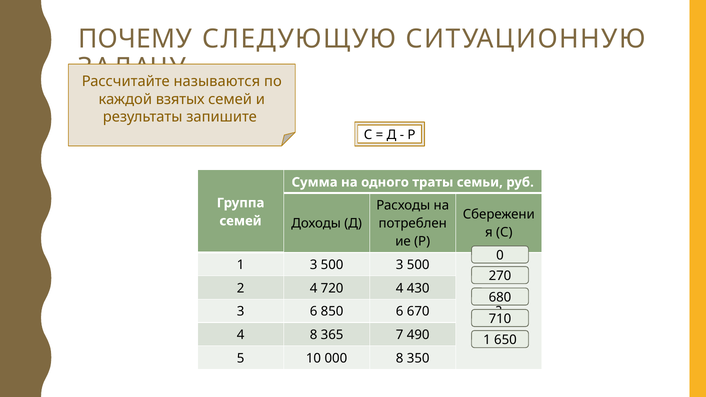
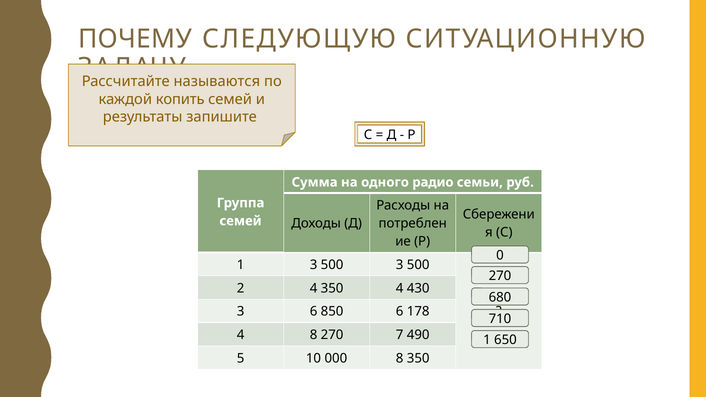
взятых: взятых -> копить (180, 99)
траты: траты -> радио (433, 182)
4 720: 720 -> 350 (332, 288)
670: 670 -> 178 (418, 312)
8 365: 365 -> 270 (332, 335)
